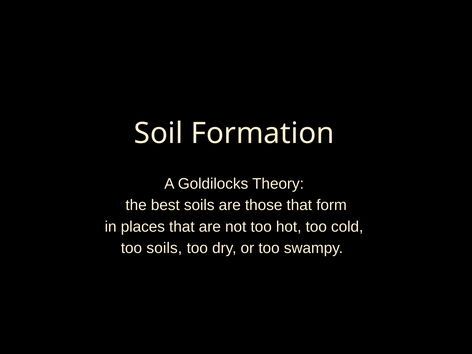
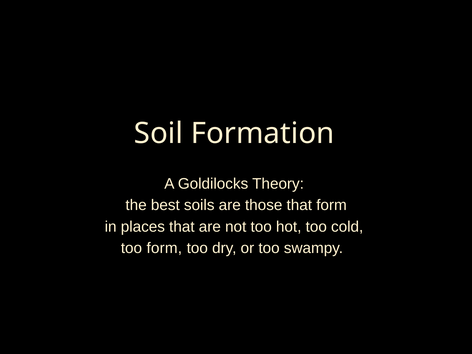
too soils: soils -> form (164, 248)
